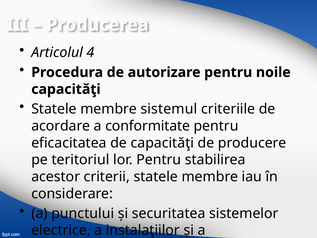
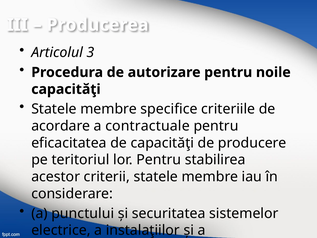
4: 4 -> 3 (90, 53)
sistemul: sistemul -> specifice (169, 109)
conformitate: conformitate -> contractuale (148, 126)
